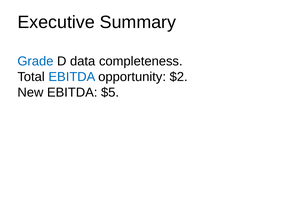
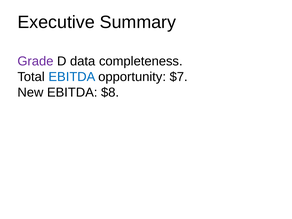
Grade colour: blue -> purple (36, 61)
$2: $2 -> $7 (179, 77)
$5: $5 -> $8 (110, 92)
